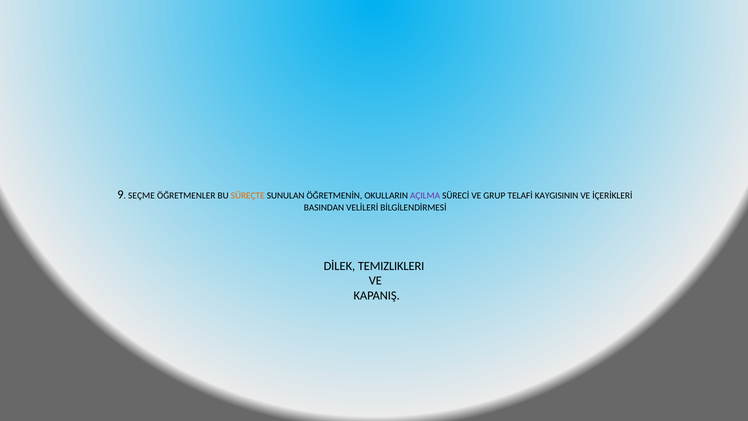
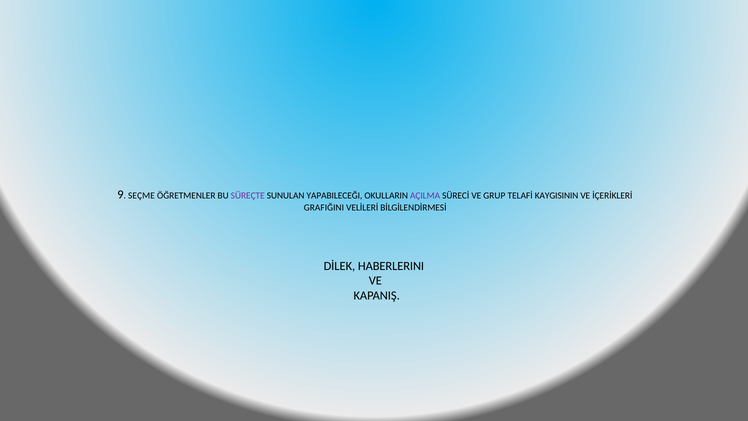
SÜREÇTE colour: orange -> purple (248, 196)
ÖĞRETMENİN: ÖĞRETMENİN -> YAPABILECEĞI (334, 196)
BASINDAN: BASINDAN -> GRAFIĞINI (324, 208)
TEMIZLIKLERI: TEMIZLIKLERI -> HABERLERINI (391, 266)
